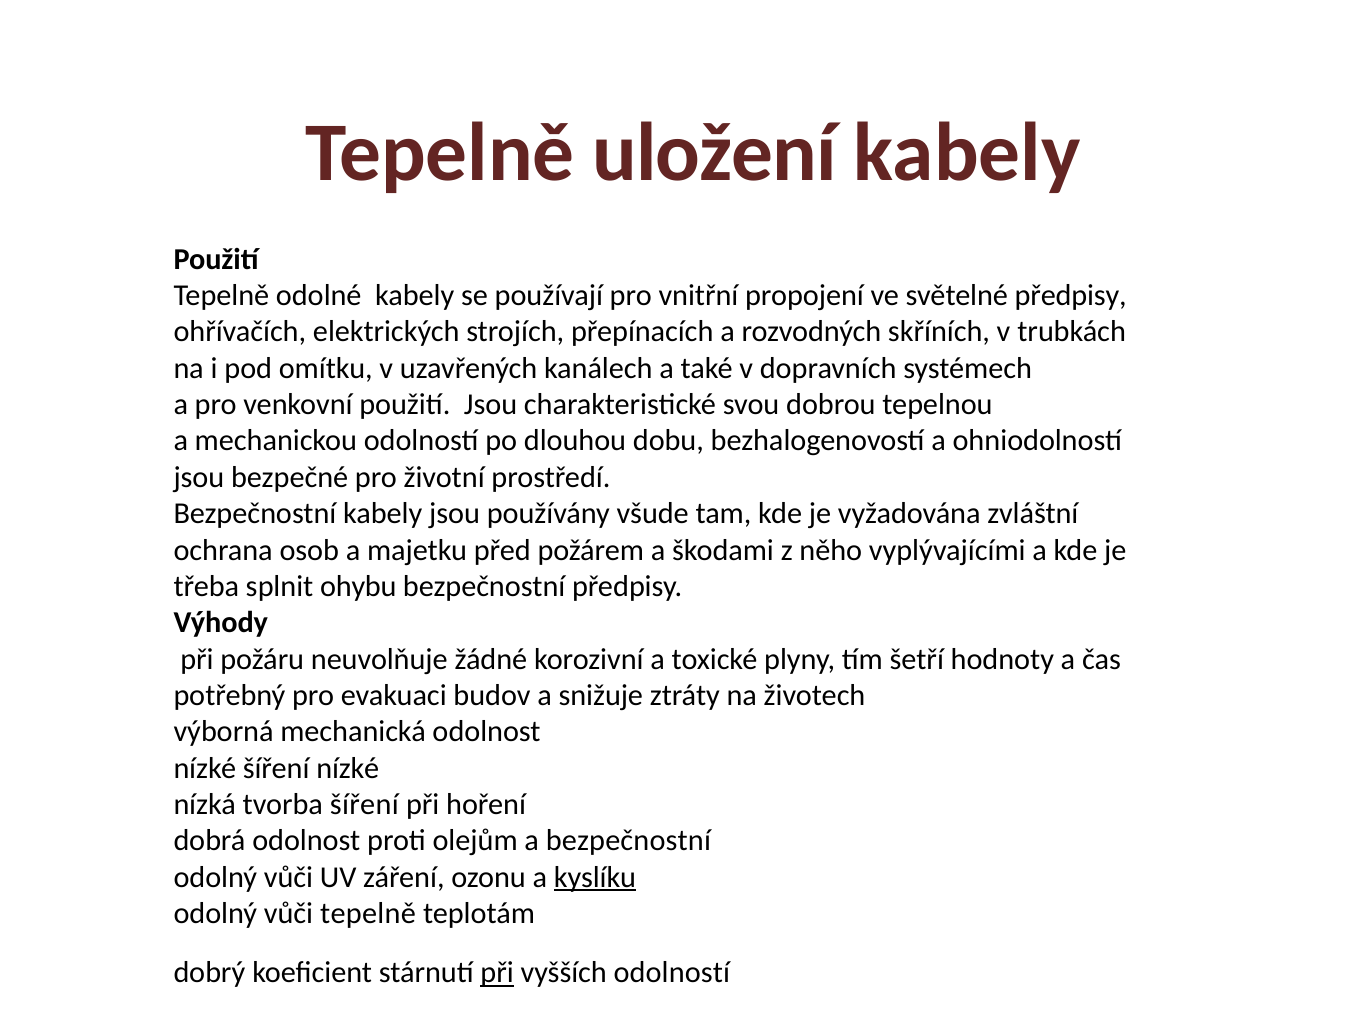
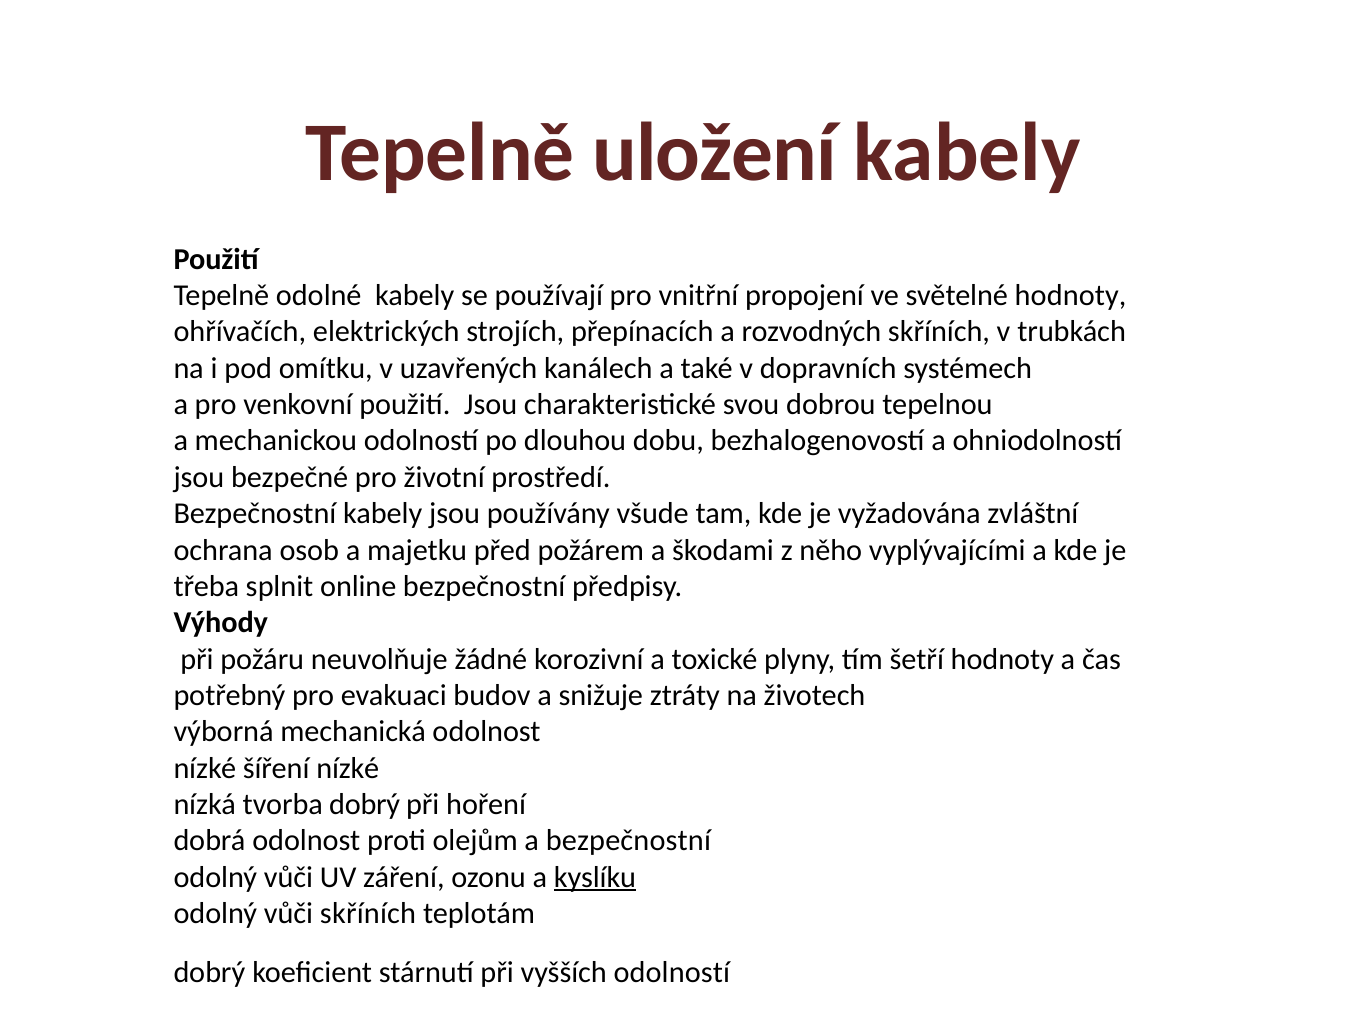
světelné předpisy: předpisy -> hodnoty (1071, 296)
ohybu: ohybu -> online (358, 586)
tvorba šíření: šíření -> dobrý (365, 805)
vůči tepelně: tepelně -> skříních (368, 914)
při underline: present -> none (497, 973)
